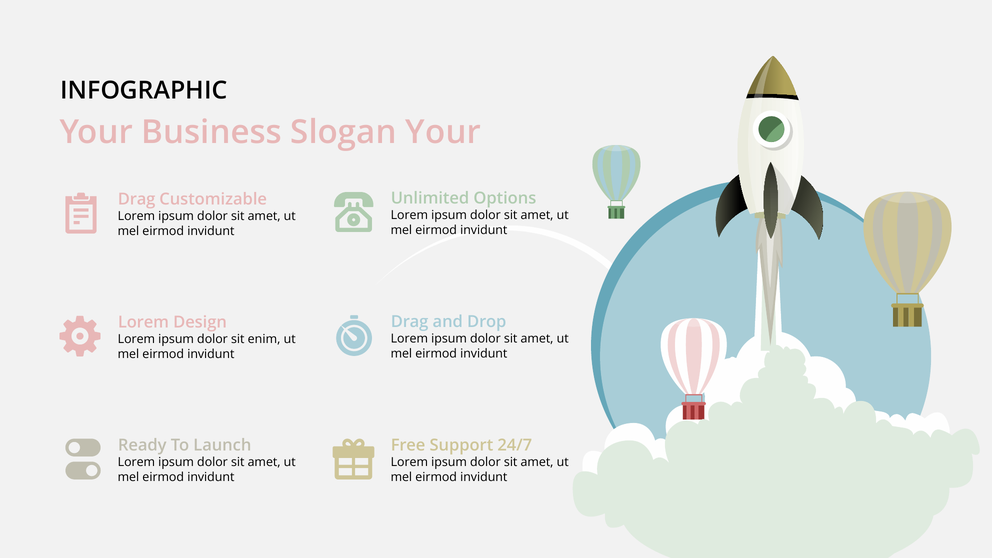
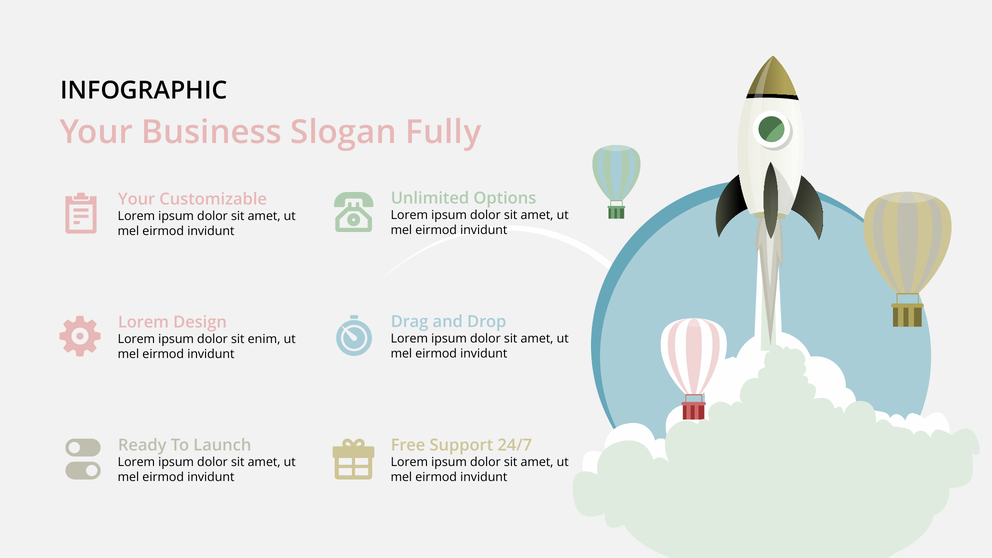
Slogan Your: Your -> Fully (443, 132)
Drag: Drag -> Your (137, 199)
